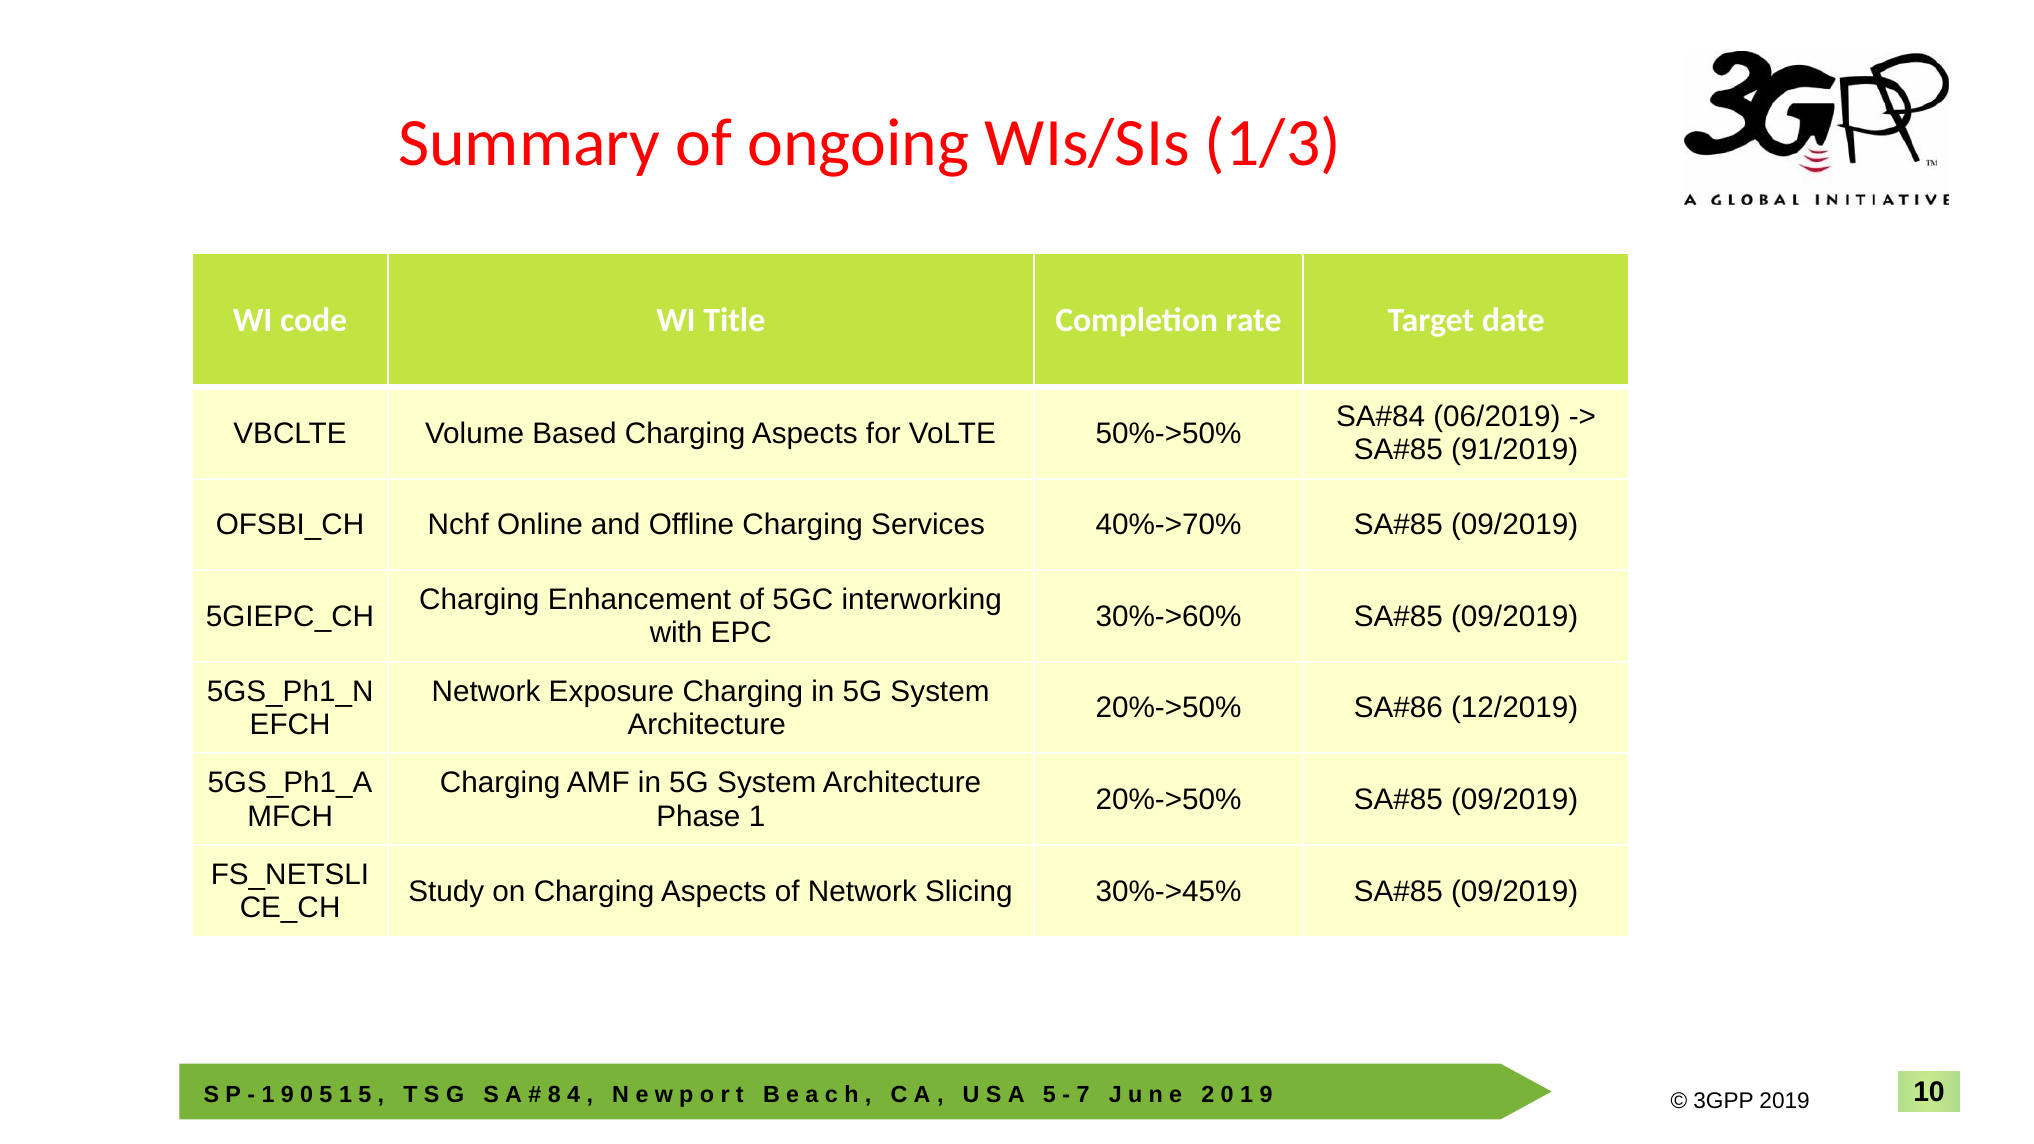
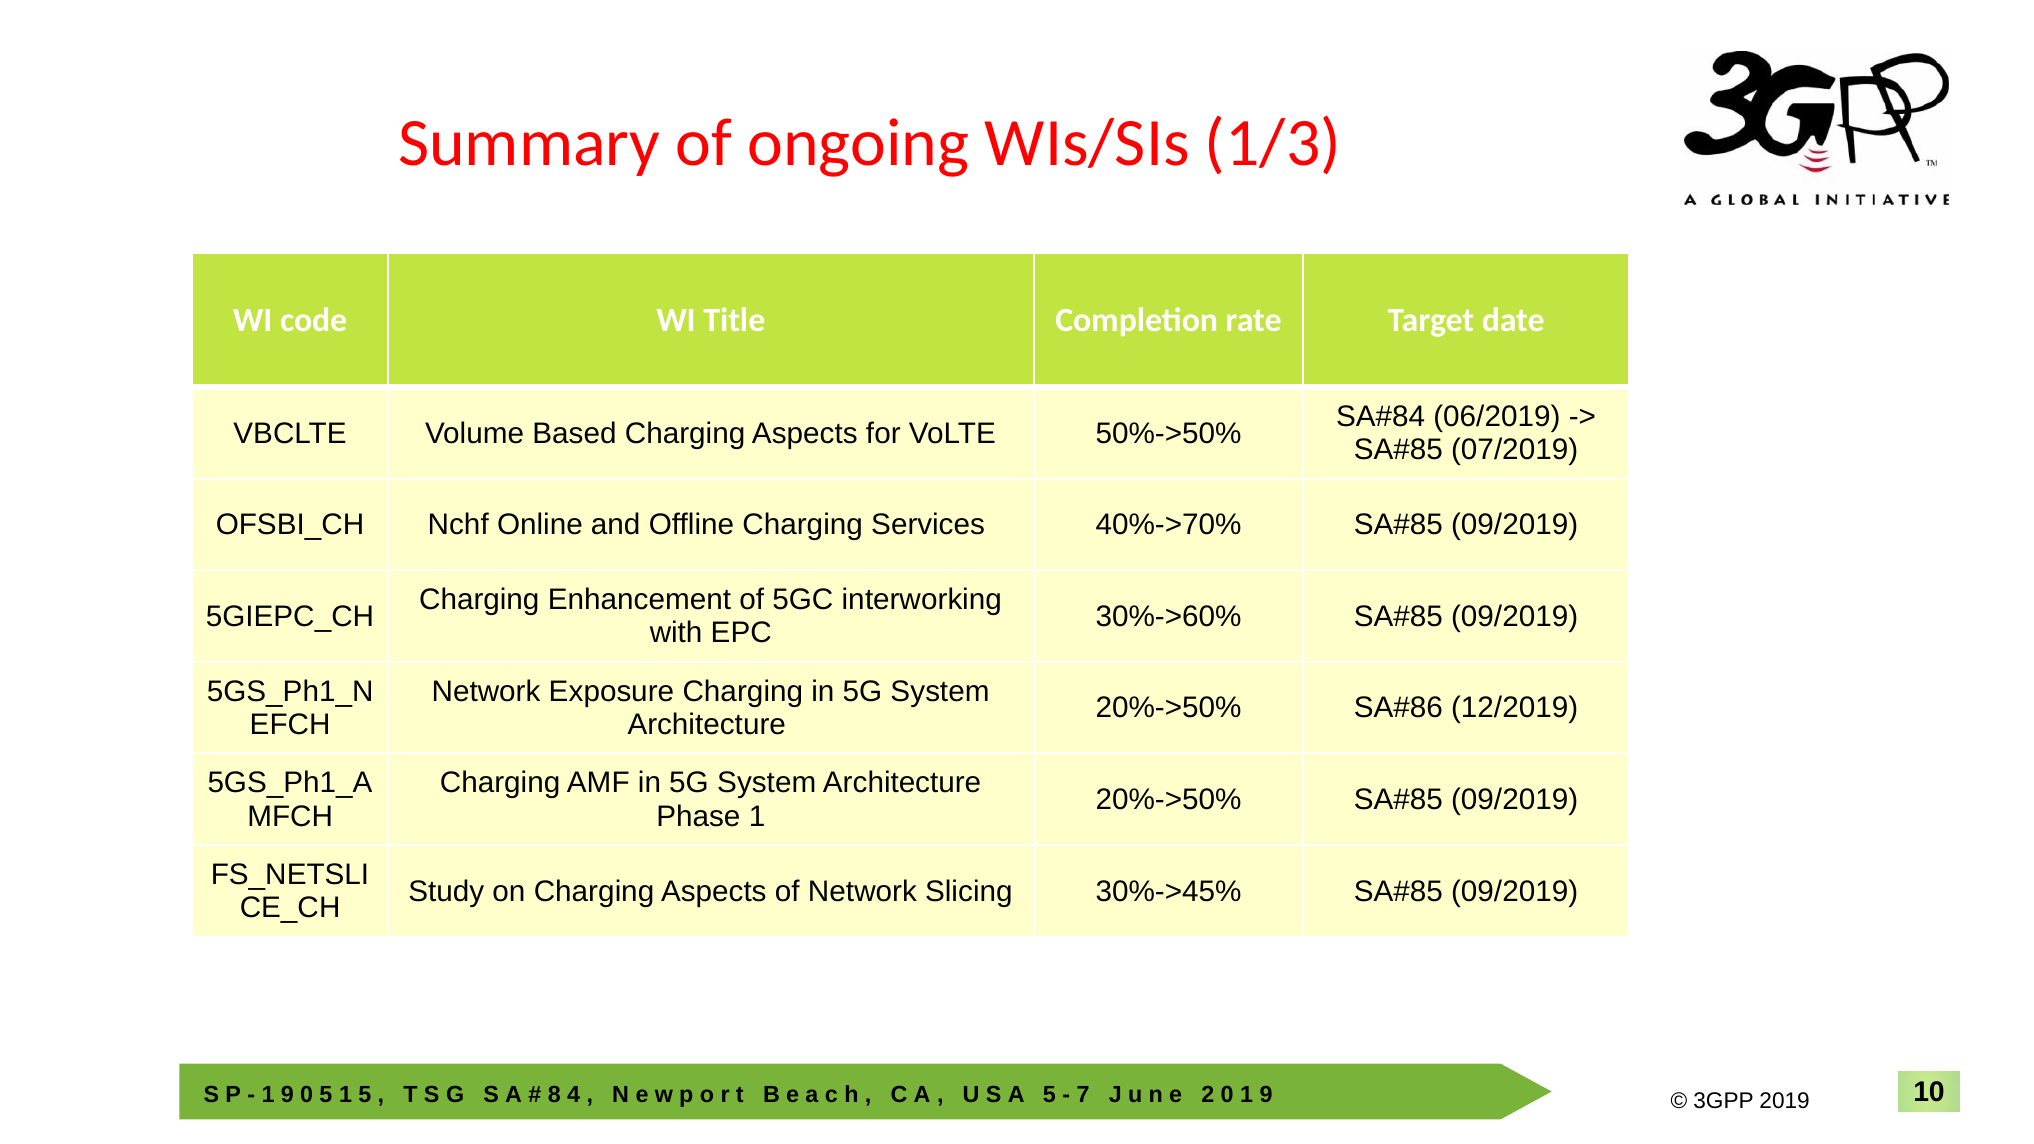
91/2019: 91/2019 -> 07/2019 (1515, 450)
